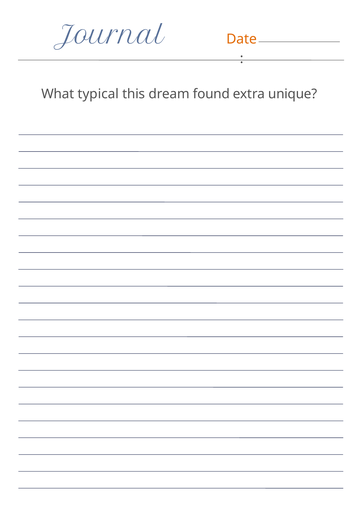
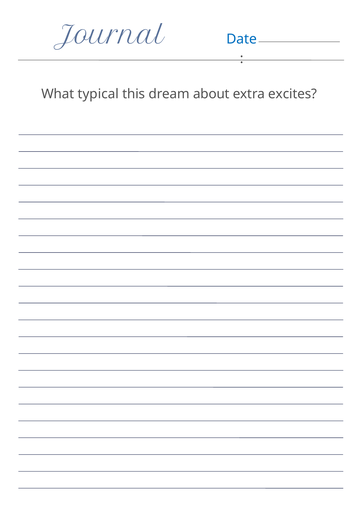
Date colour: orange -> blue (242, 39)
found: found -> about (211, 94)
unique: unique -> excites (293, 94)
